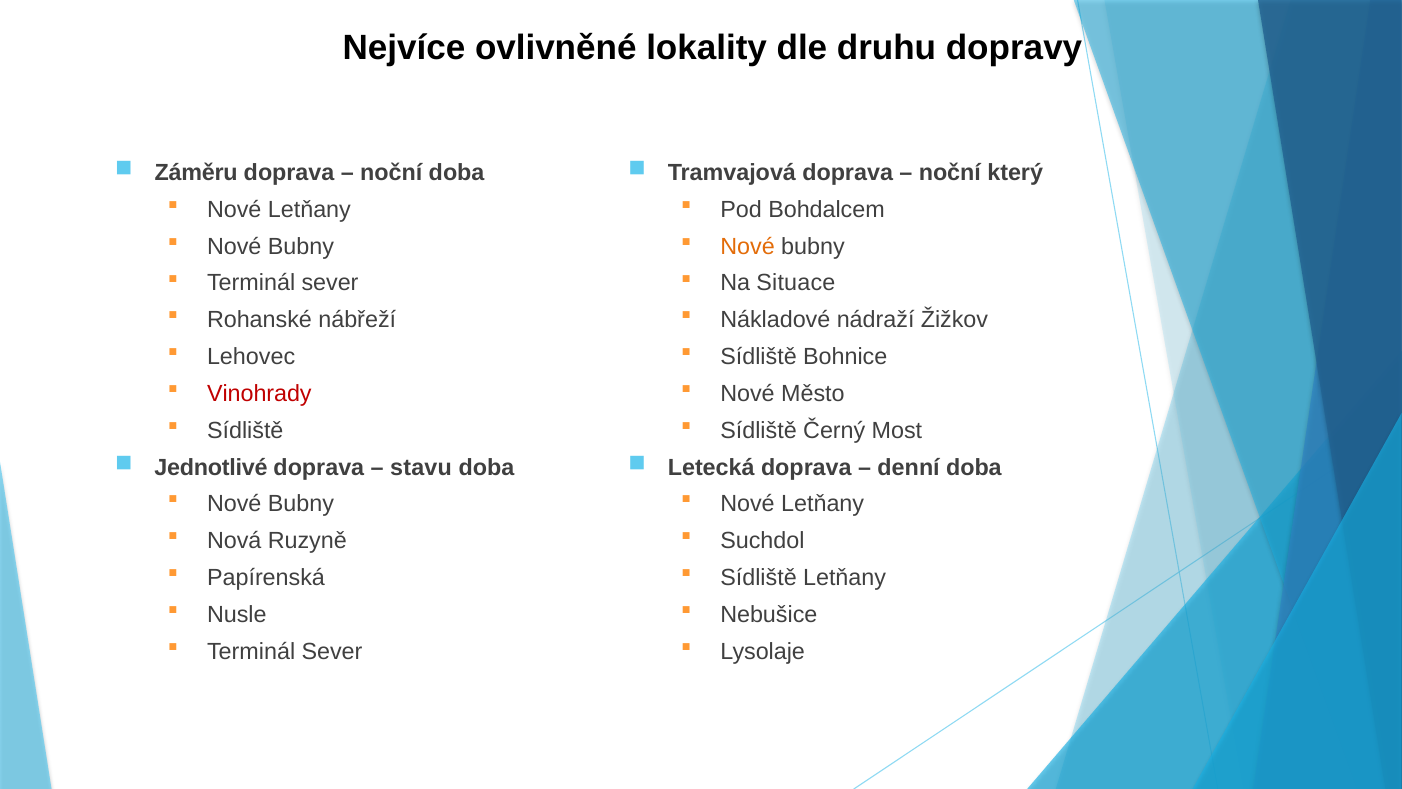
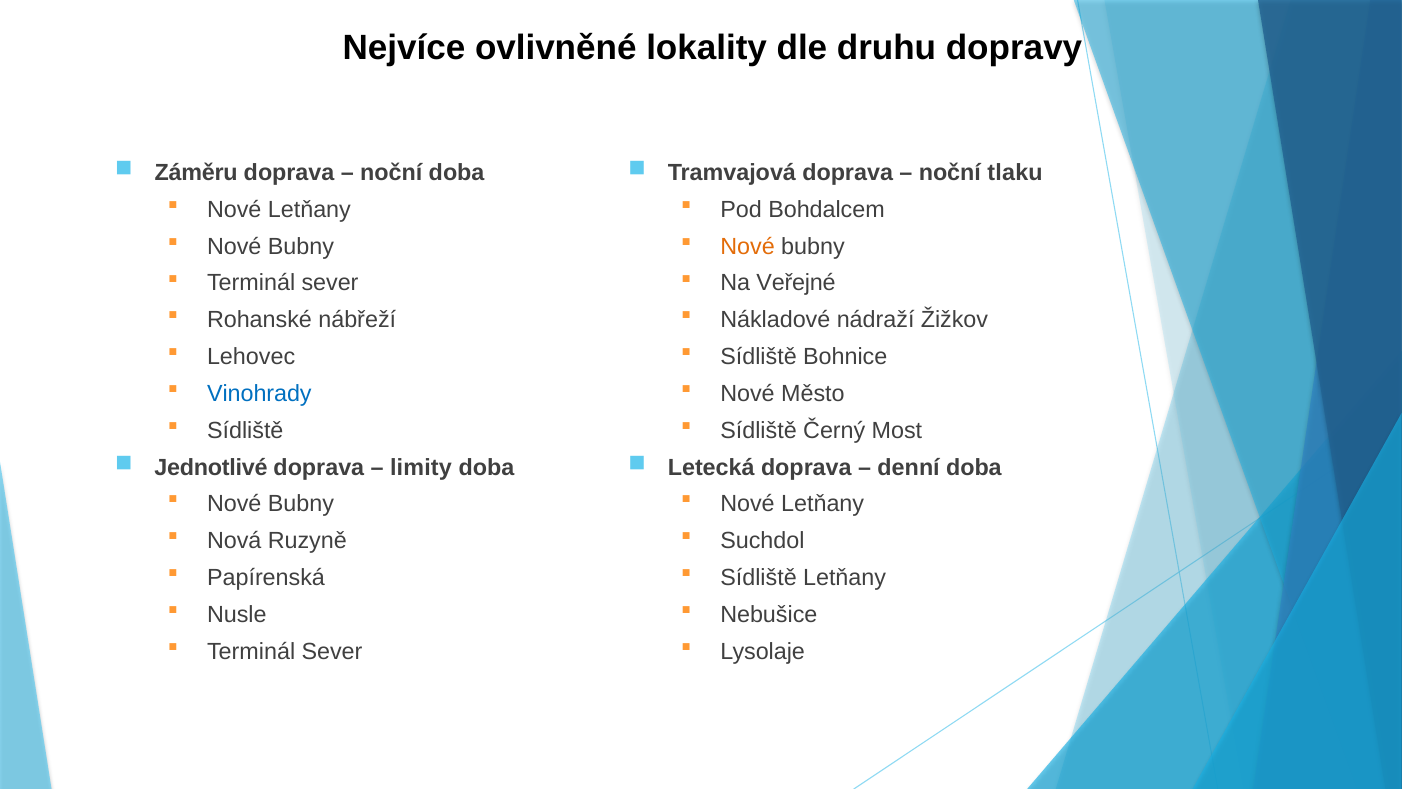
který: který -> tlaku (1015, 173)
Situace: Situace -> Veřejné (796, 283)
Vinohrady colour: red -> blue (259, 393)
stavu: stavu -> limity (421, 467)
